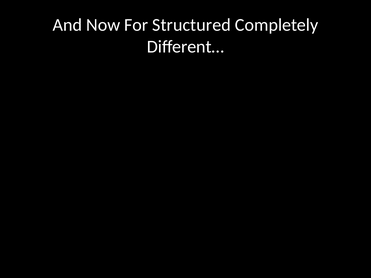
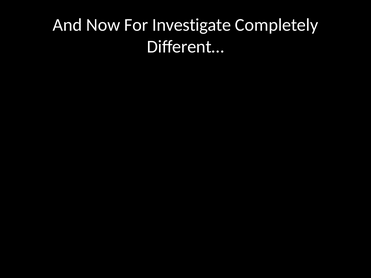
Structured: Structured -> Investigate (192, 25)
